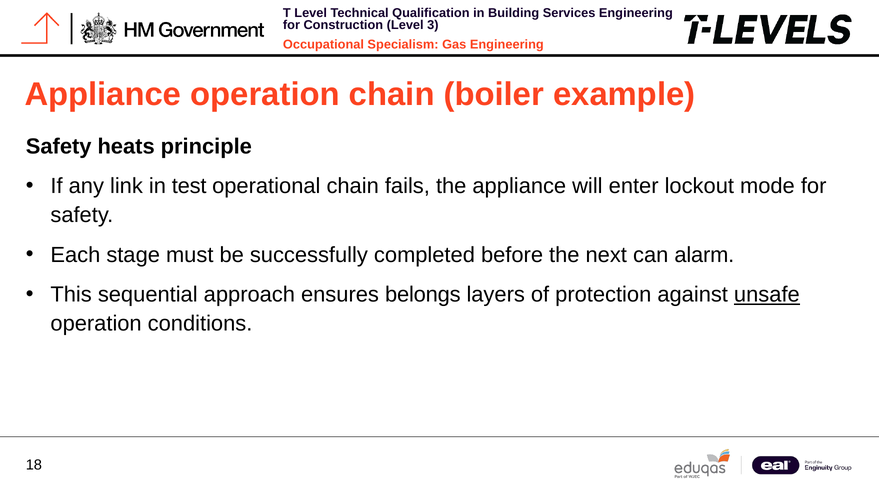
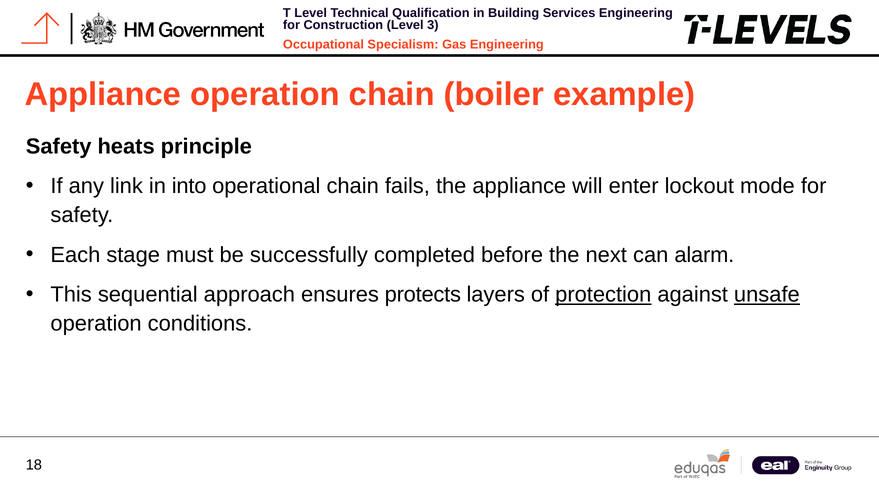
test: test -> into (189, 186)
belongs: belongs -> protects (423, 295)
protection underline: none -> present (603, 295)
